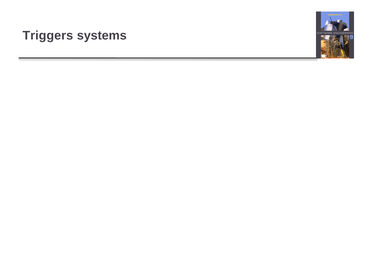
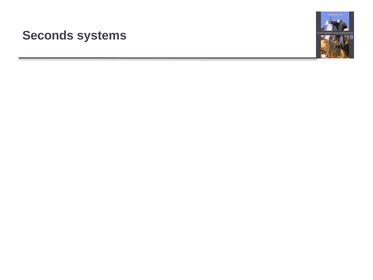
Triggers: Triggers -> Seconds (48, 35)
